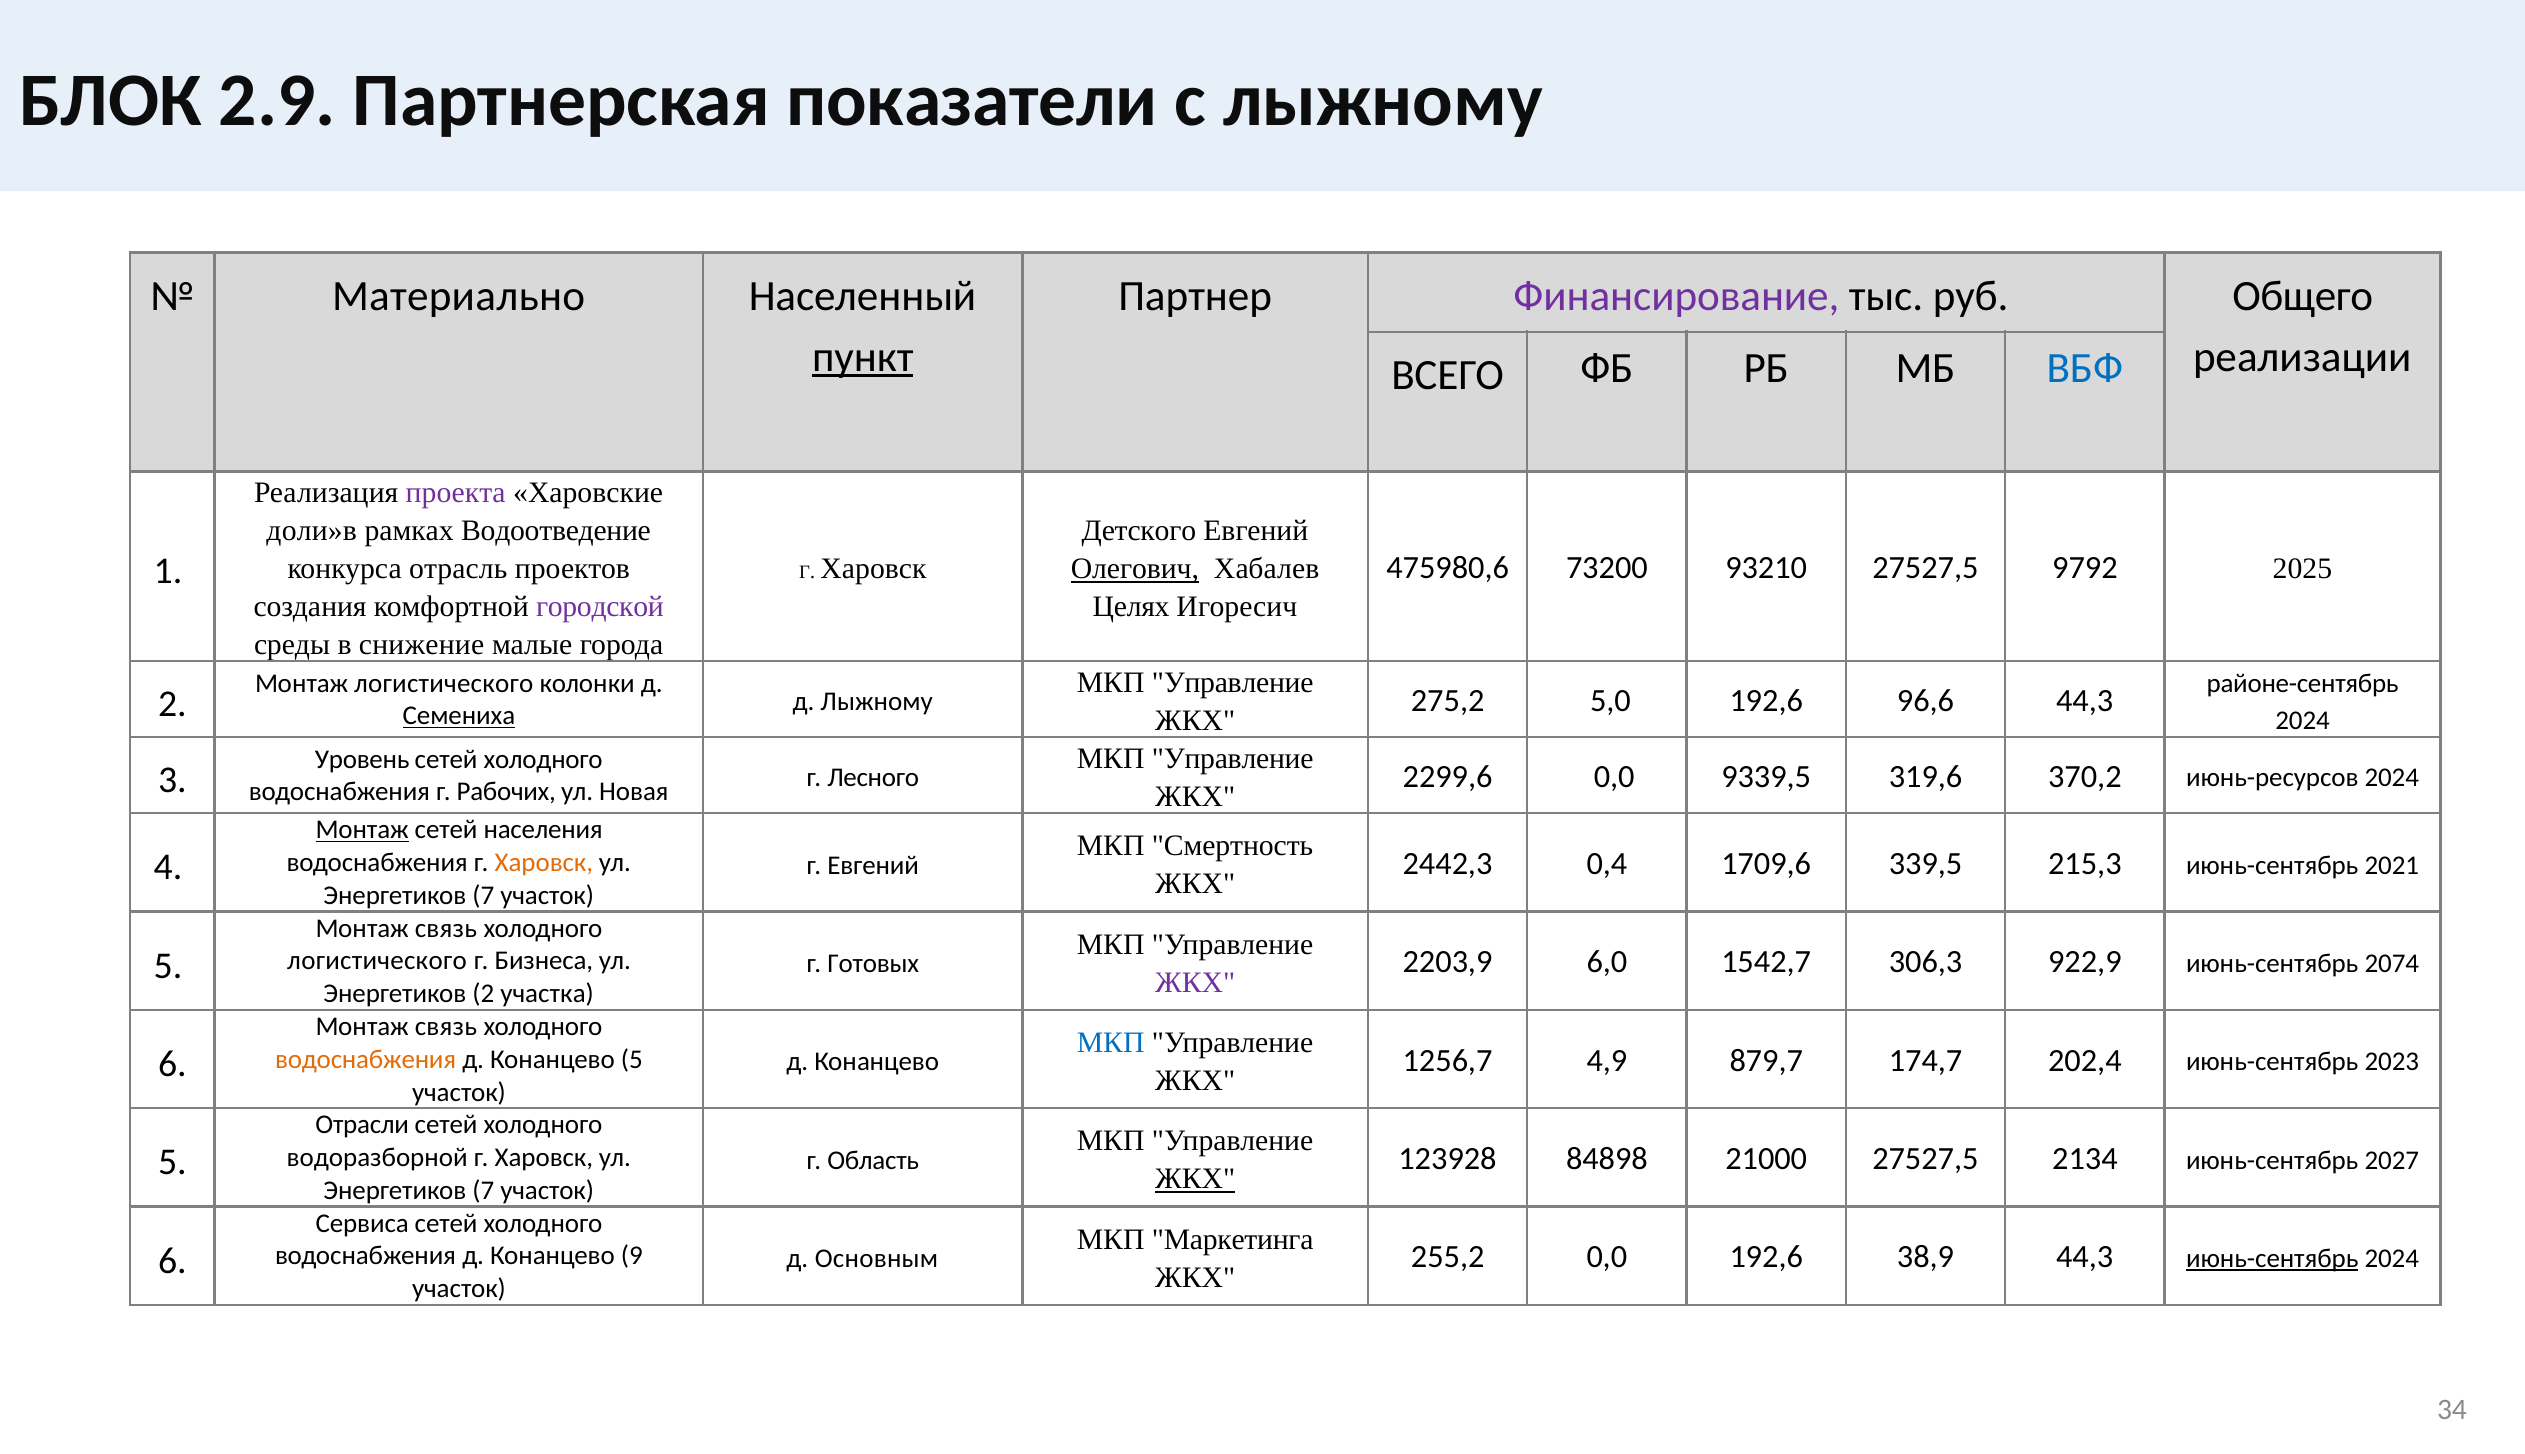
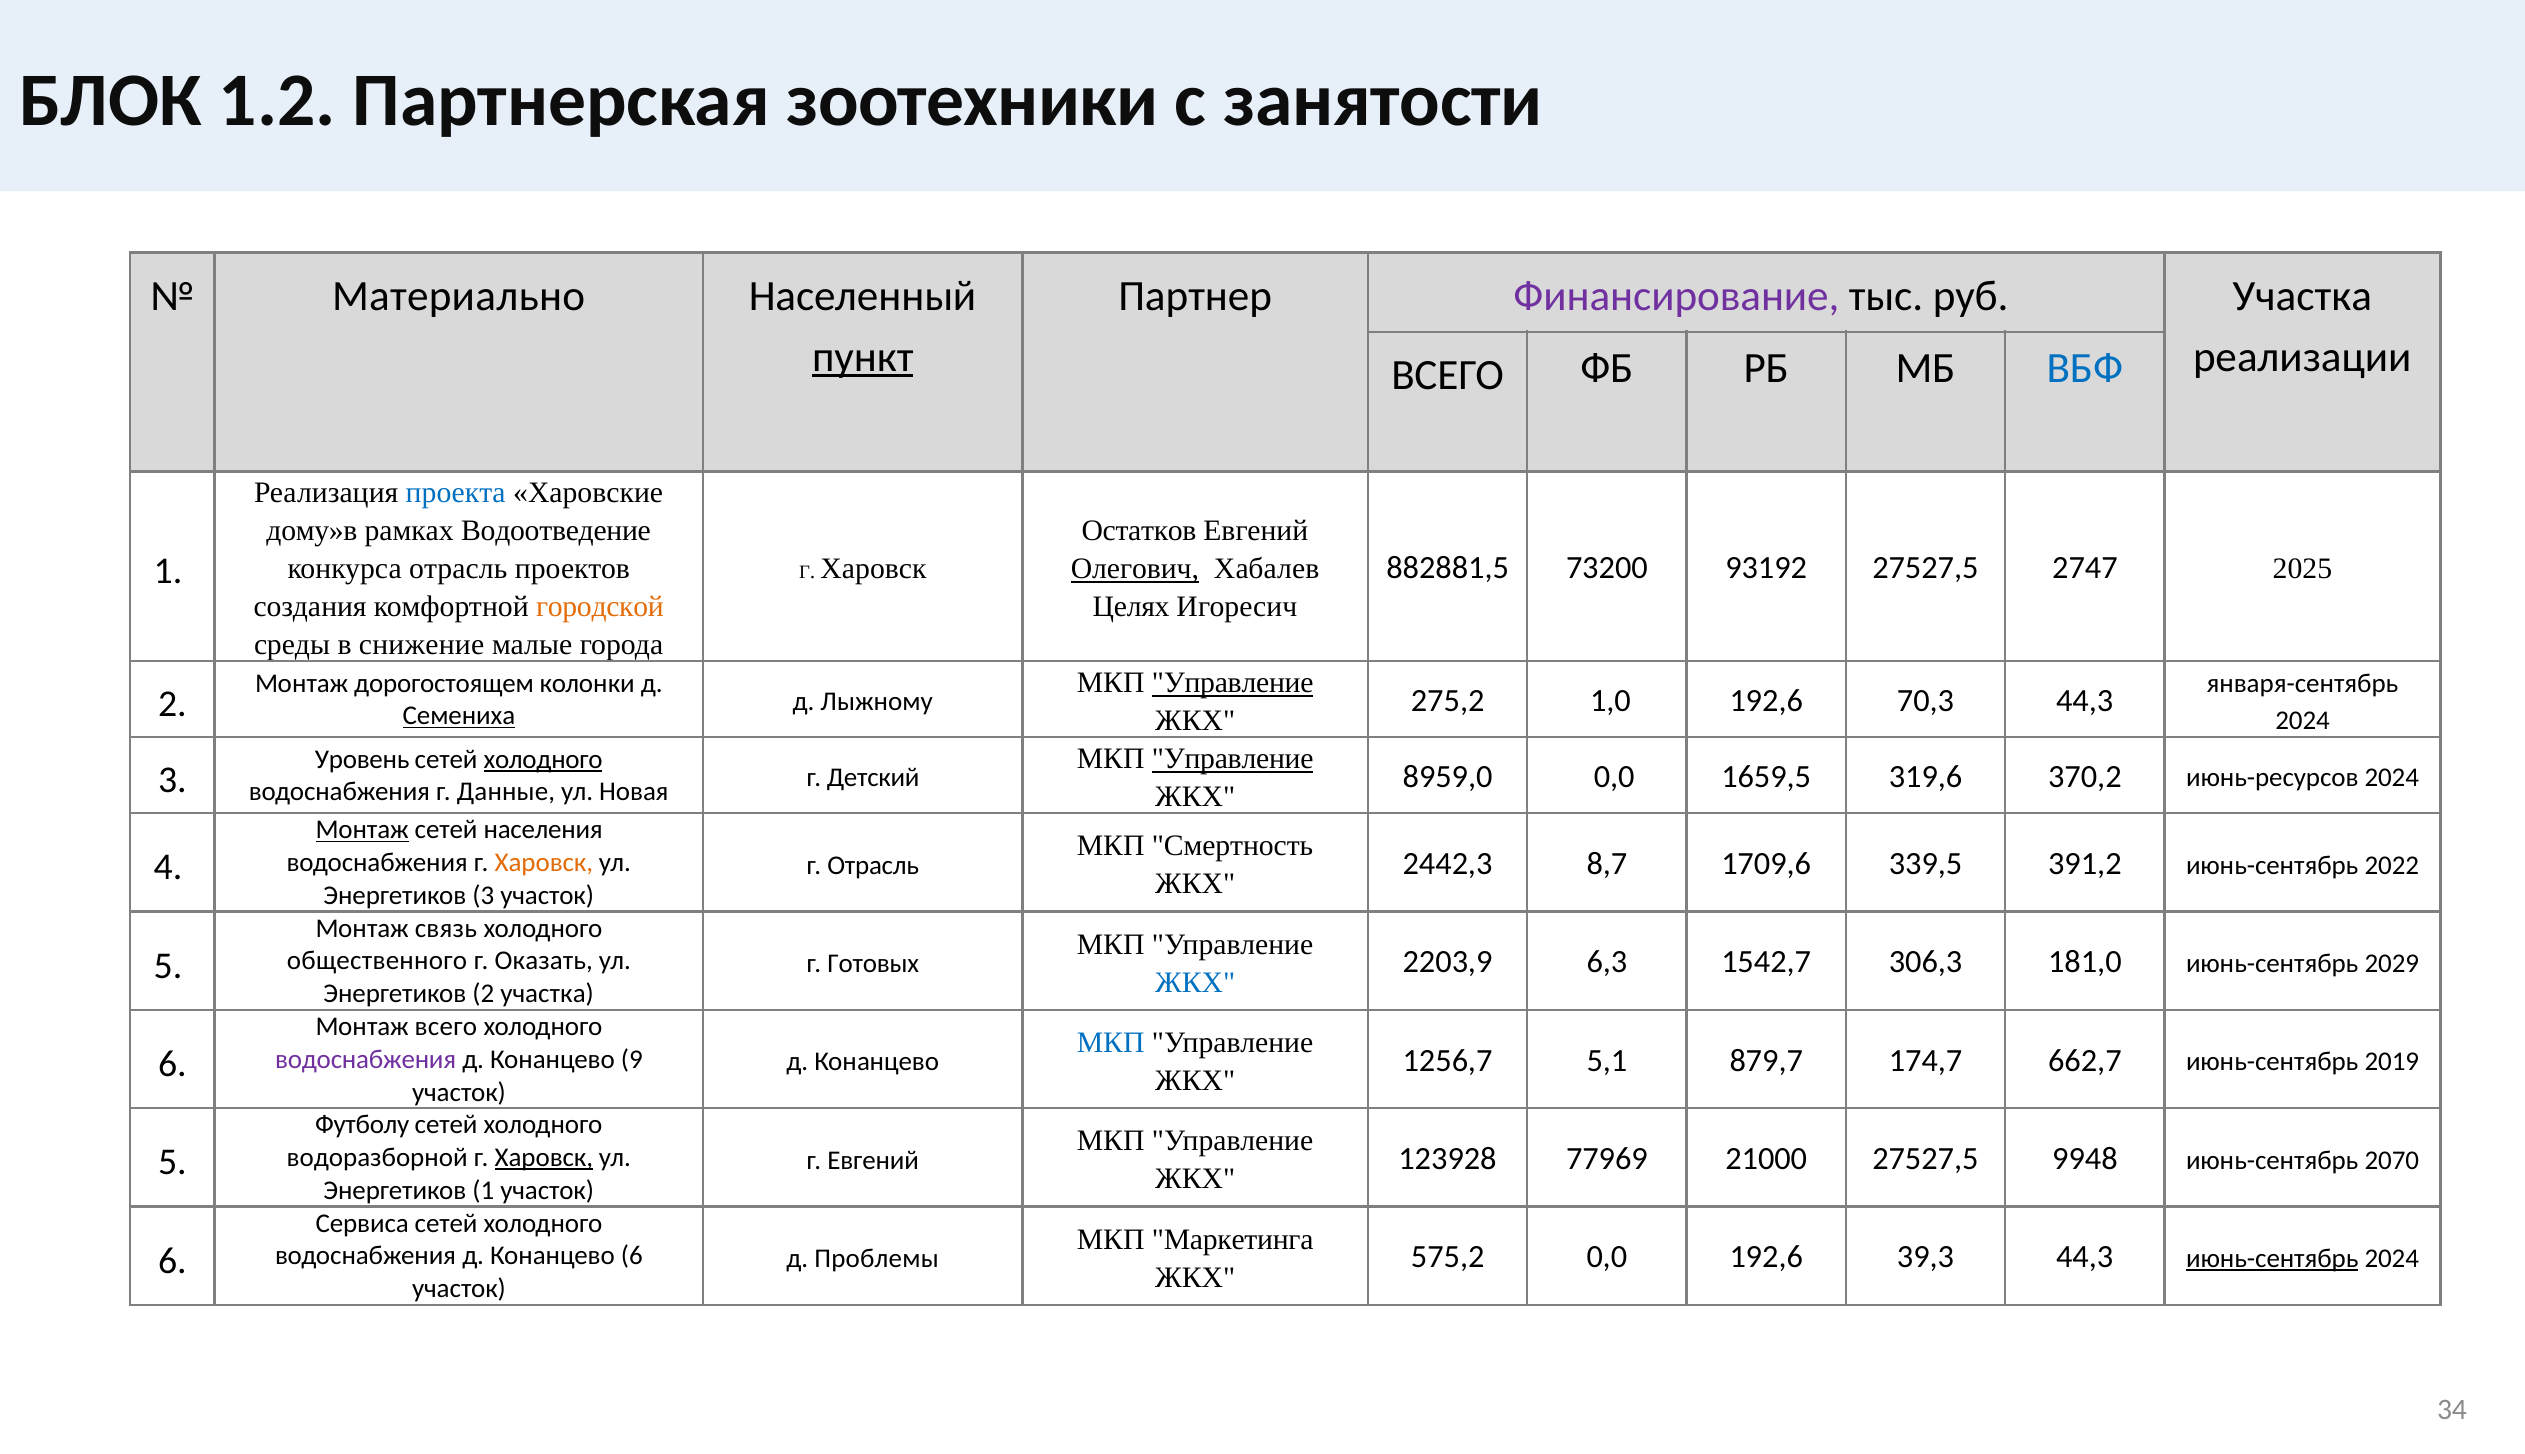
2.9: 2.9 -> 1.2 (277, 101)
показатели: показатели -> зоотехники (973, 101)
с лыжному: лыжному -> занятости (1383, 101)
руб Общего: Общего -> Участка (2302, 296)
проекта colour: purple -> blue (456, 493)
доли»в: доли»в -> дому»в (312, 531)
Детского: Детского -> Остатков (1139, 531)
475980,6: 475980,6 -> 882881,5 (1448, 568)
93210: 93210 -> 93192 (1766, 568)
9792: 9792 -> 2747 (2085, 568)
городской colour: purple -> orange (600, 607)
Управление underline: none -> present (1233, 683)
Монтаж логистического: логистического -> дорогостоящем (444, 683)
районе-сентябрь: районе-сентябрь -> января-сентябрь (2303, 683)
5,0: 5,0 -> 1,0 (1610, 700)
96,6: 96,6 -> 70,3 (1925, 700)
Управление underline: none -> present (1233, 759)
холодного underline: none -> present (543, 759)
2299,6: 2299,6 -> 8959,0 (1448, 776)
9339,5: 9339,5 -> 1659,5 (1766, 776)
Лесного: Лесного -> Детский (873, 778)
Рабочих: Рабочих -> Данные (506, 792)
0,4: 0,4 -> 8,7 (1607, 864)
215,3: 215,3 -> 391,2 (2085, 864)
2021: 2021 -> 2022 (2392, 865)
г Евгений: Евгений -> Отрасль (873, 865)
7: 7 -> 3 (483, 895)
6,0: 6,0 -> 6,3 (1607, 962)
922,9: 922,9 -> 181,0 (2085, 962)
2074: 2074 -> 2029 (2392, 963)
логистического: логистического -> общественного (377, 961)
Бизнеса: Бизнеса -> Оказать (544, 961)
ЖКХ colour: purple -> blue (1195, 982)
связь: связь -> всего (446, 1026)
4,9: 4,9 -> 5,1 (1607, 1060)
202,4: 202,4 -> 662,7 (2085, 1060)
2023: 2023 -> 2019 (2392, 1062)
водоснабжения colour: orange -> purple (366, 1059)
Конанцево 5: 5 -> 9 (632, 1059)
Отрасли: Отрасли -> Футболу (362, 1125)
84898: 84898 -> 77969 (1607, 1159)
2134: 2134 -> 9948 (2085, 1159)
2027: 2027 -> 2070 (2392, 1160)
Харовск underline: none -> present (544, 1157)
г Область: Область -> Евгений (873, 1160)
ЖКХ underline: present -> none (1195, 1179)
7: 7 -> 1 (483, 1190)
255,2: 255,2 -> 575,2 (1448, 1257)
38,9: 38,9 -> 39,3 (1925, 1257)
Конанцево 9: 9 -> 6 (632, 1256)
Основным: Основным -> Проблемы (877, 1258)
